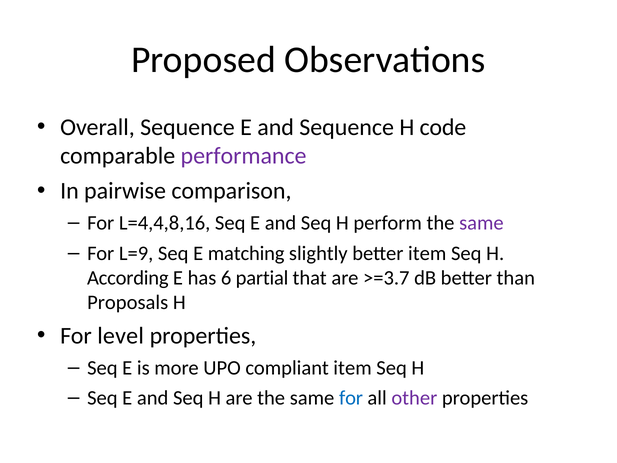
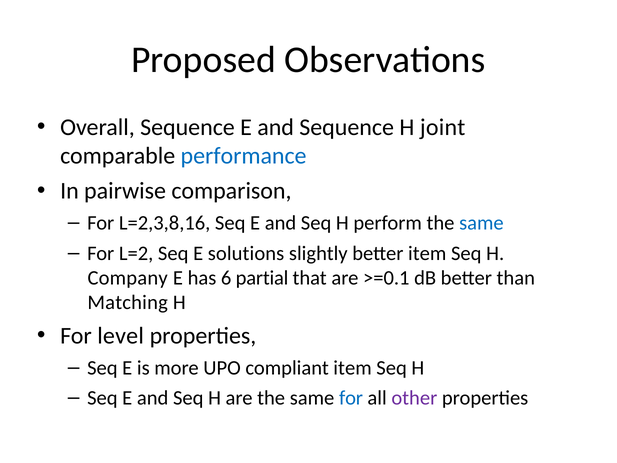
code: code -> joint (443, 127)
performance colour: purple -> blue (244, 156)
L=4,4,8,16: L=4,4,8,16 -> L=2,3,8,16 (165, 223)
same colour: purple -> blue (481, 223)
L=9: L=9 -> L=2 (136, 253)
matching: matching -> solutions (246, 253)
According: According -> Company (128, 278)
>=3.7: >=3.7 -> >=0.1 (386, 278)
Proposals: Proposals -> Matching (128, 302)
